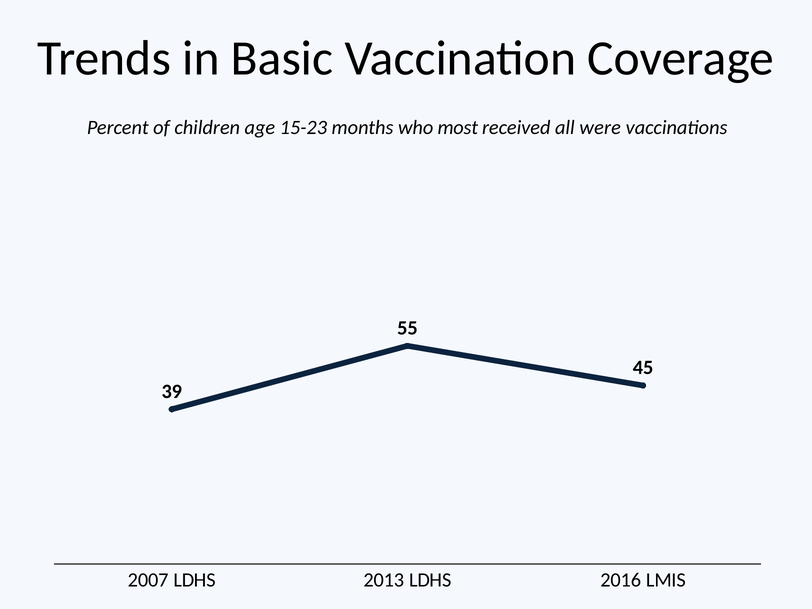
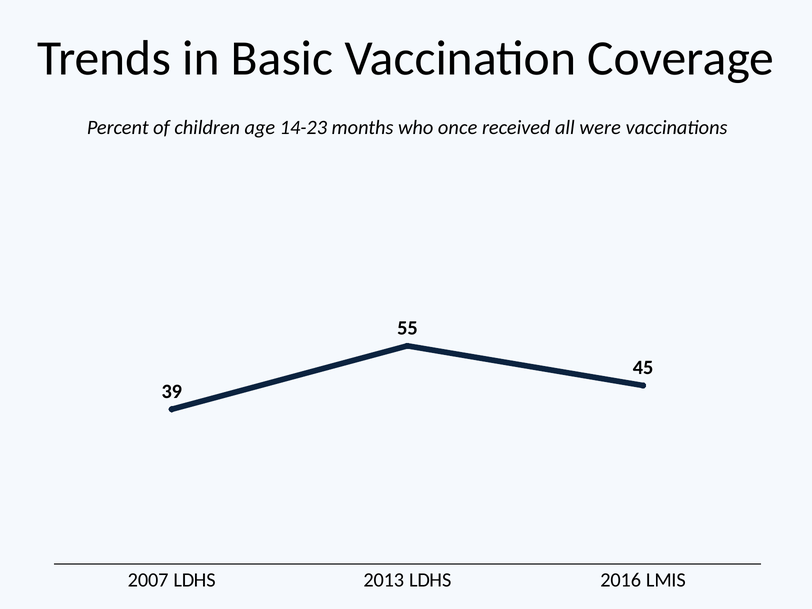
15-23: 15-23 -> 14-23 (303, 127)
most: most -> once (458, 127)
